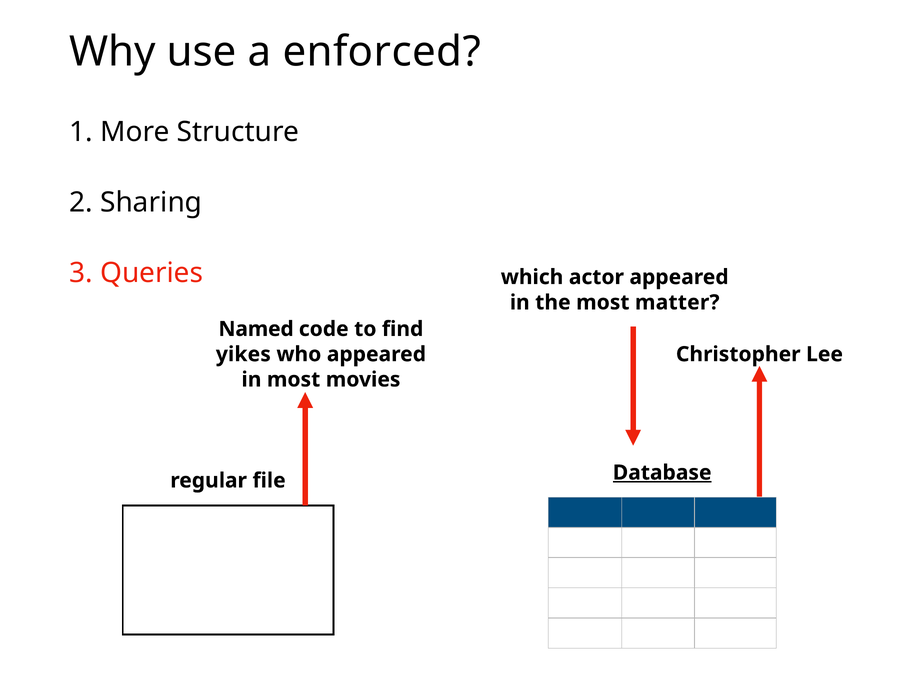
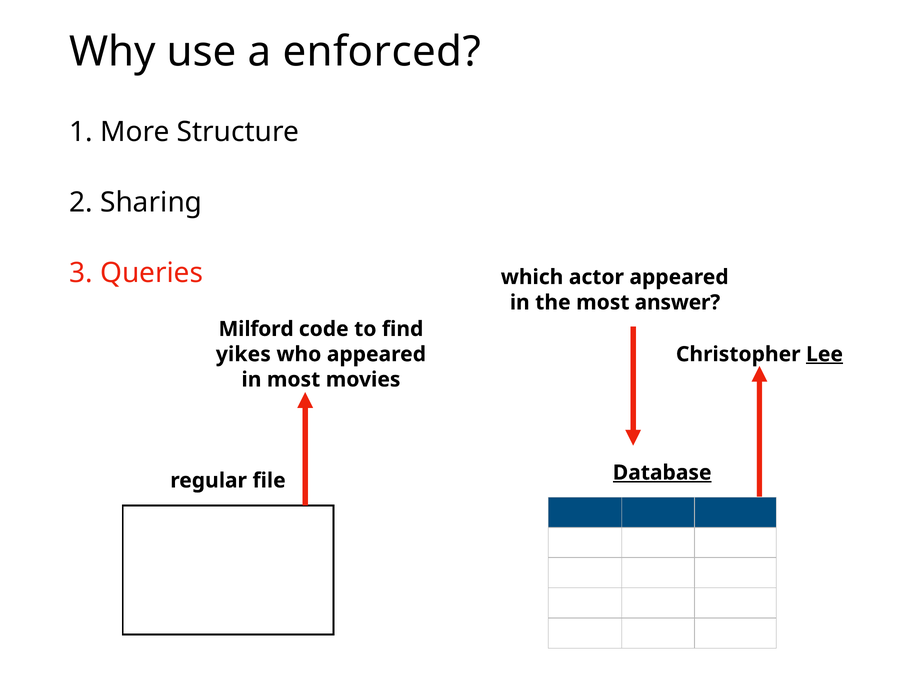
matter: matter -> answer (677, 302)
Named: Named -> Milford (256, 329)
Lee underline: none -> present (825, 354)
